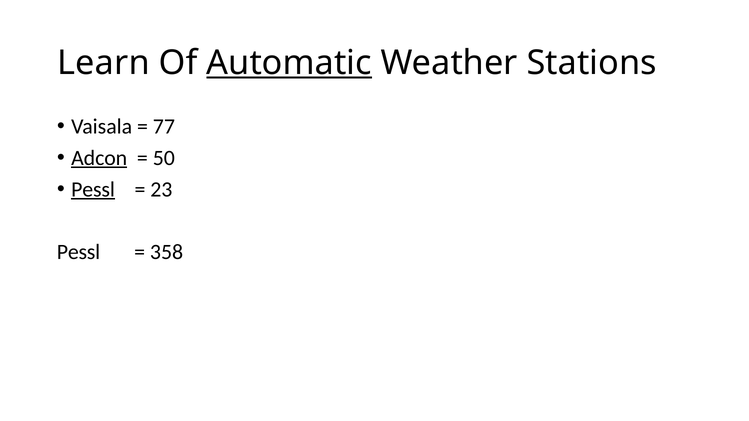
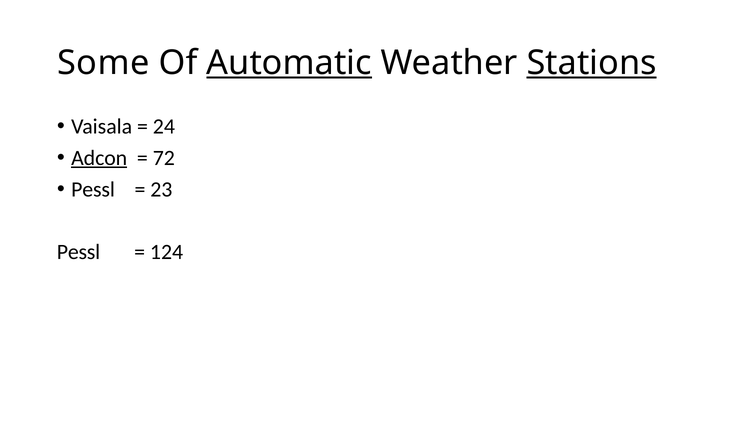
Learn: Learn -> Some (103, 63)
Stations underline: none -> present (592, 63)
77: 77 -> 24 (164, 127)
50: 50 -> 72 (164, 158)
Pessl underline: present -> none (93, 189)
358: 358 -> 124 (167, 252)
